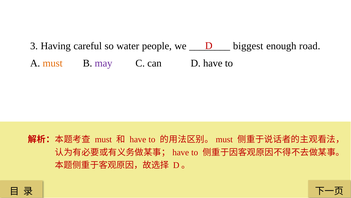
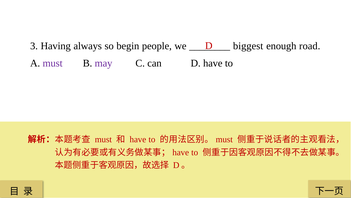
careful: careful -> always (88, 46)
water: water -> begin (128, 46)
must colour: orange -> purple (53, 63)
